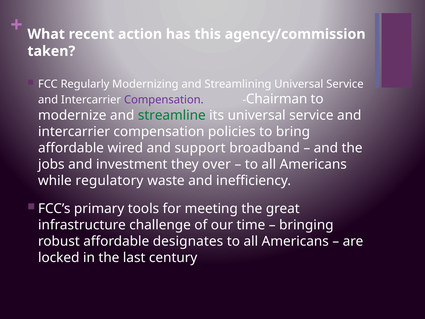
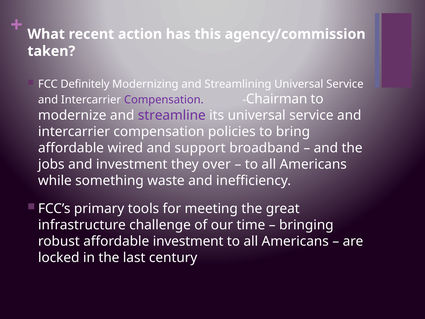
Regularly: Regularly -> Definitely (85, 84)
streamline colour: green -> purple (172, 115)
regulatory: regulatory -> something (109, 180)
affordable designates: designates -> investment (188, 241)
